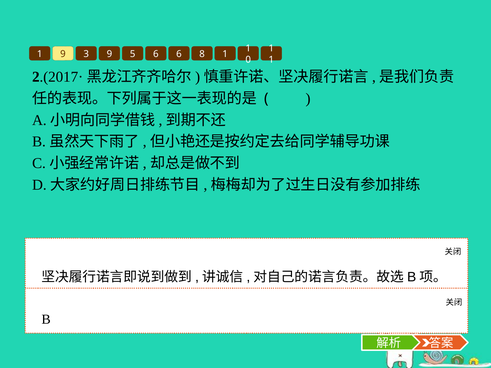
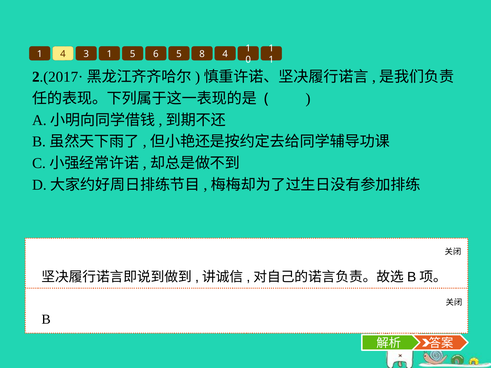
1 9: 9 -> 4 (63, 54)
3 9: 9 -> 1 (109, 54)
6 6: 6 -> 5 (179, 54)
8 1: 1 -> 4 (225, 54)
